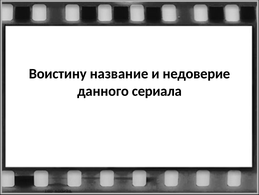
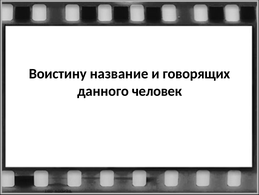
недоверие: недоверие -> говорящих (196, 74)
сериала: сериала -> человек (157, 91)
